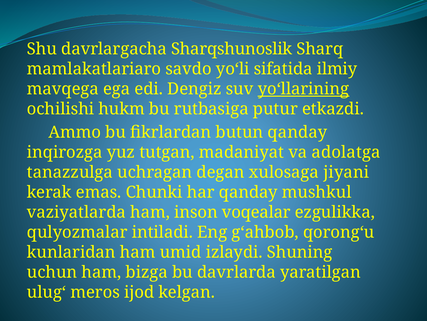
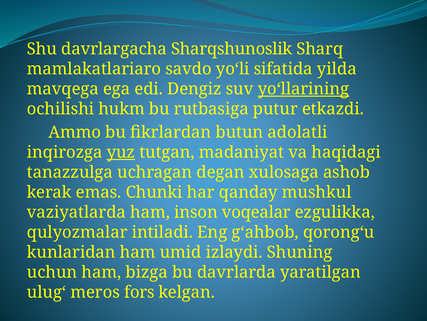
ilmiy: ilmiy -> yilda (337, 69)
butun qanday: qanday -> adolatli (298, 132)
yuz underline: none -> present (121, 152)
adolatga: adolatga -> haqidagi (346, 152)
jiyani: jiyani -> ashob (346, 172)
ijod: ijod -> fors (139, 292)
